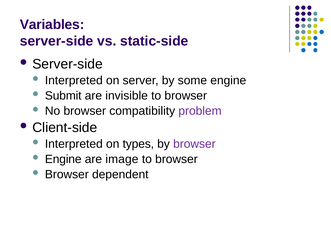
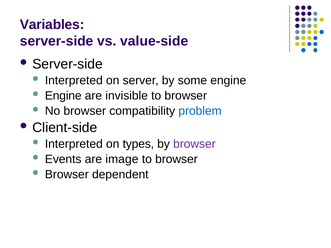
static-side: static-side -> value-side (154, 41)
Submit: Submit -> Engine (63, 96)
problem colour: purple -> blue (200, 111)
Engine: Engine -> Events (63, 159)
